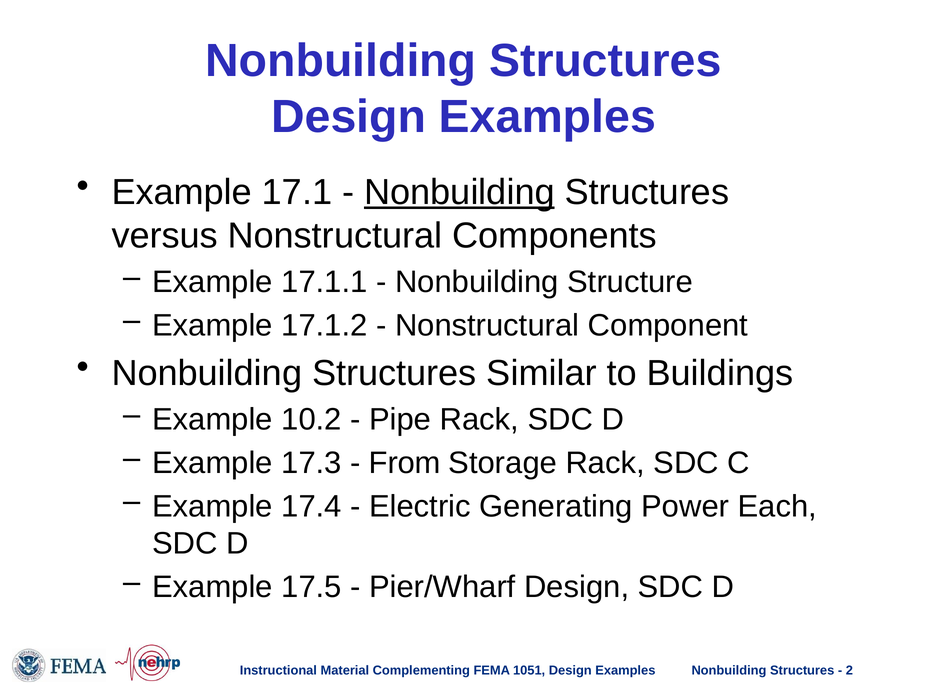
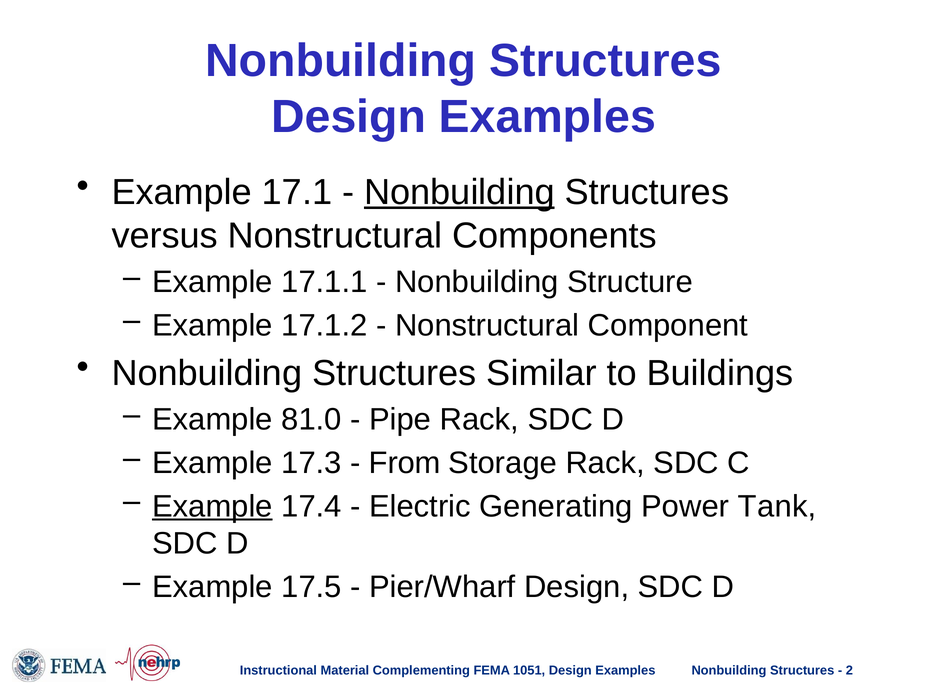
10.2: 10.2 -> 81.0 (311, 419)
Example underline: none -> present (212, 506)
Each: Each -> Tank (777, 506)
